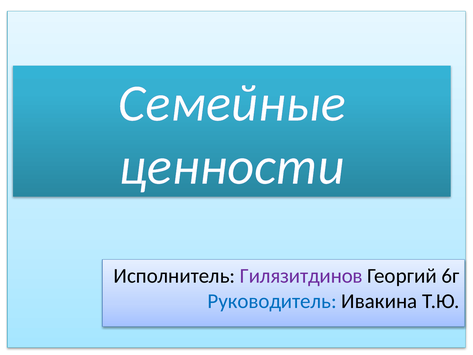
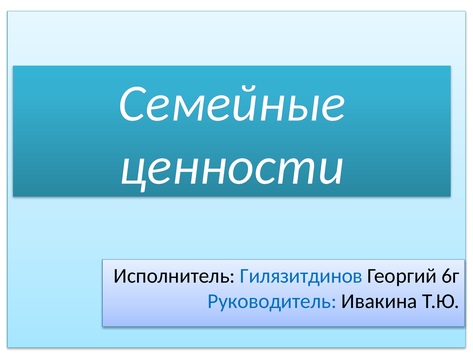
Гилязитдинов colour: purple -> blue (301, 276)
